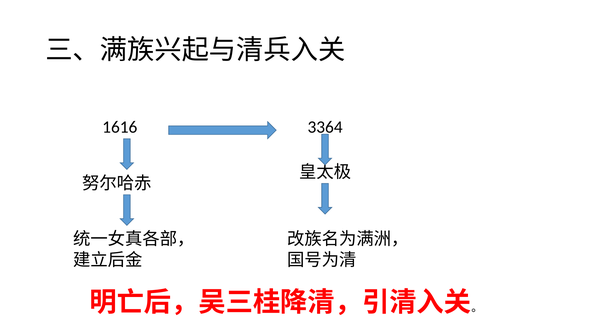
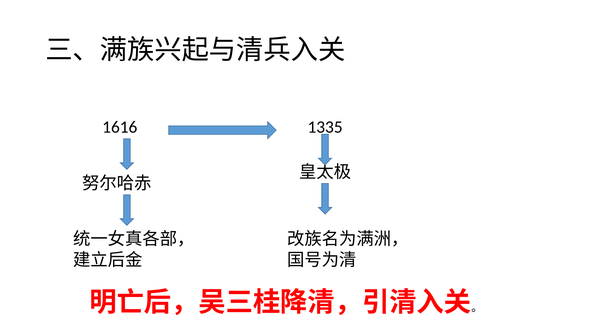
3364: 3364 -> 1335 (325, 127)
